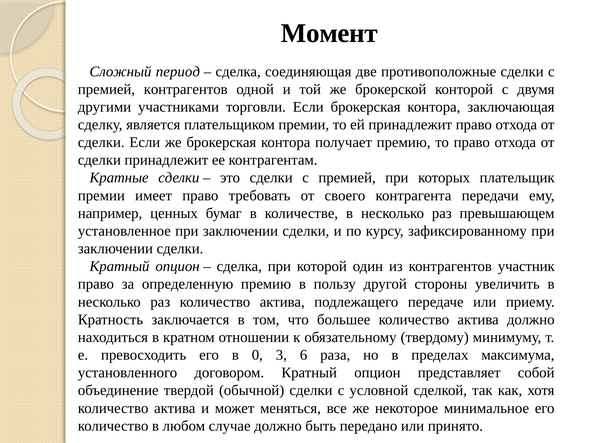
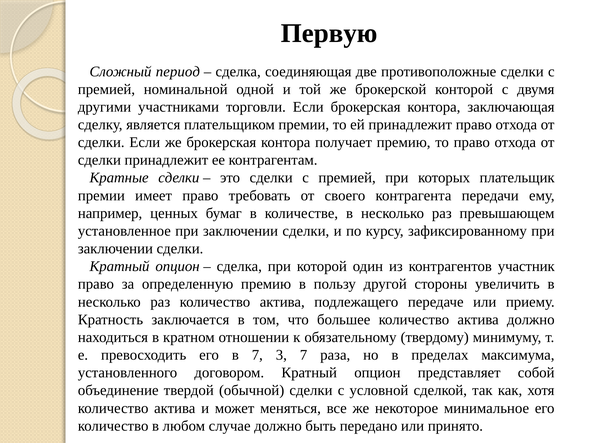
Момент: Момент -> Первую (329, 33)
премией контрагентов: контрагентов -> номинальной (186, 89)
в 0: 0 -> 7 (257, 355)
3 6: 6 -> 7 (304, 355)
